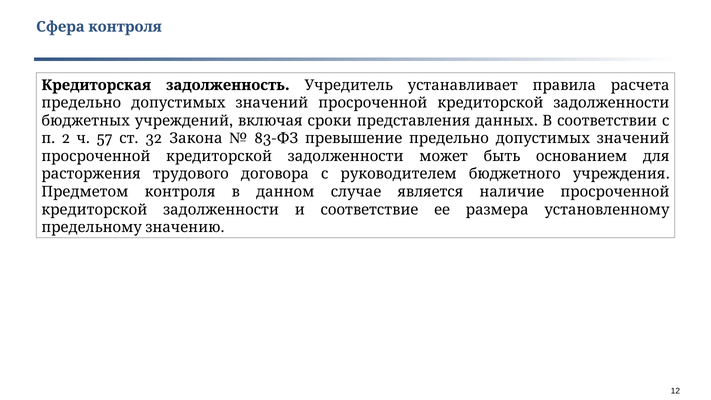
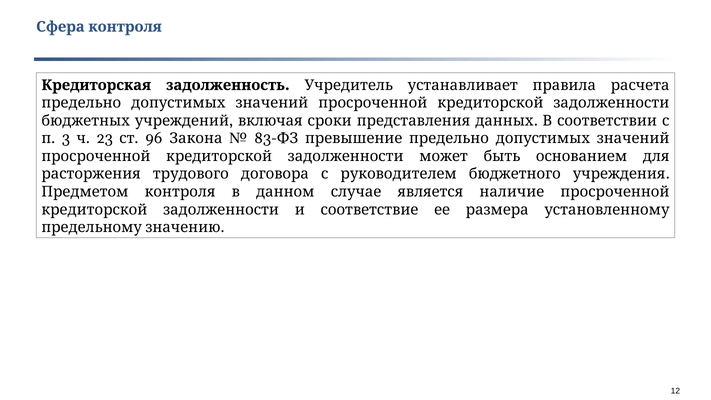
2: 2 -> 3 (66, 138)
57: 57 -> 23 (105, 138)
32: 32 -> 96 (154, 138)
